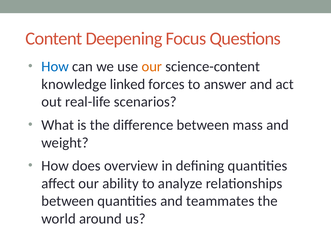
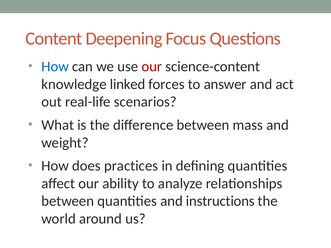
our colour: orange -> red (152, 67)
overview: overview -> practices (131, 166)
teammates: teammates -> instructions (220, 201)
